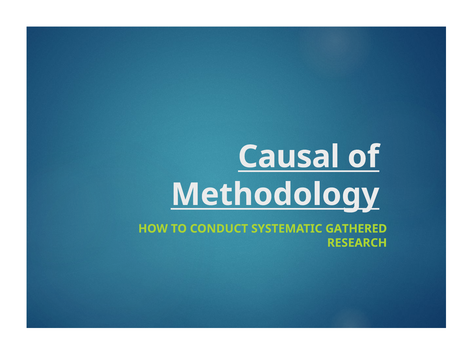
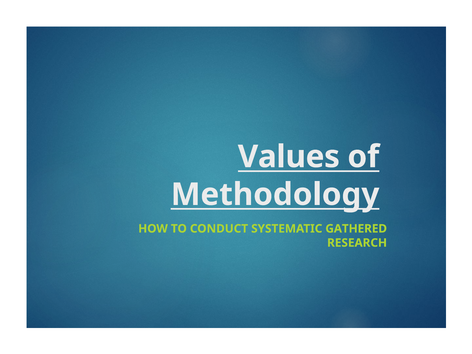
Causal: Causal -> Values (289, 157)
